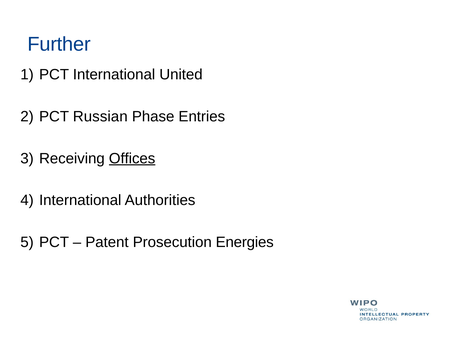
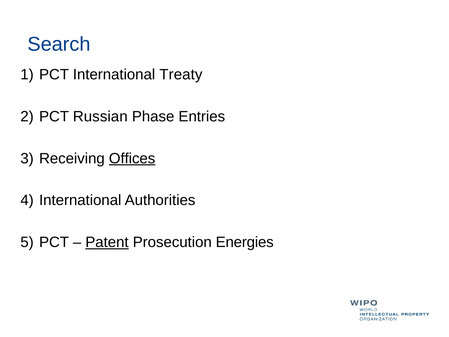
Further: Further -> Search (59, 44)
United: United -> Treaty (181, 75)
Patent underline: none -> present (107, 242)
